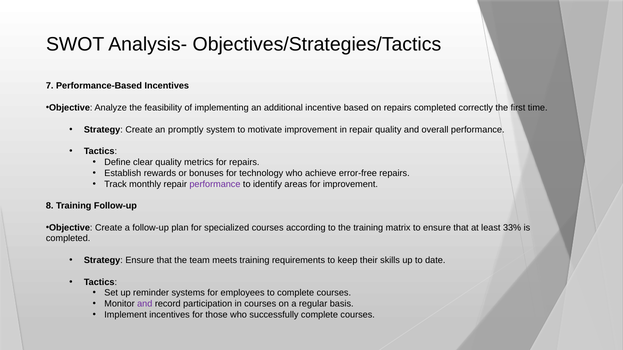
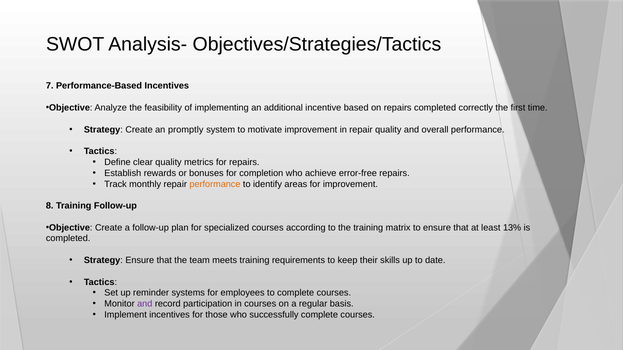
technology: technology -> completion (261, 173)
performance colour: purple -> orange (215, 184)
33%: 33% -> 13% (512, 228)
